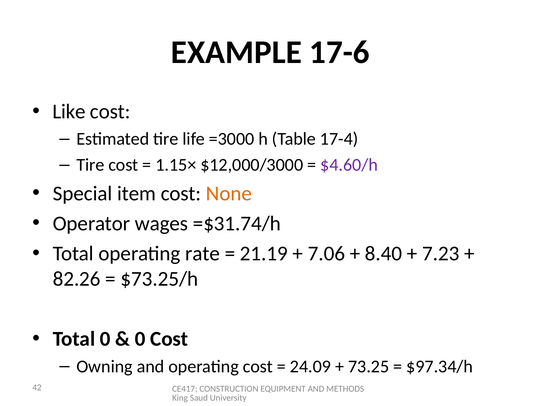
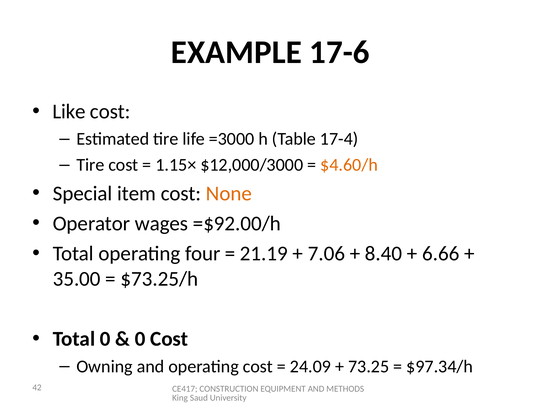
$4.60/h colour: purple -> orange (349, 165)
=$31.74/h: =$31.74/h -> =$92.00/h (237, 223)
rate: rate -> four (203, 253)
7.23: 7.23 -> 6.66 (441, 253)
82.26: 82.26 -> 35.00 (77, 279)
